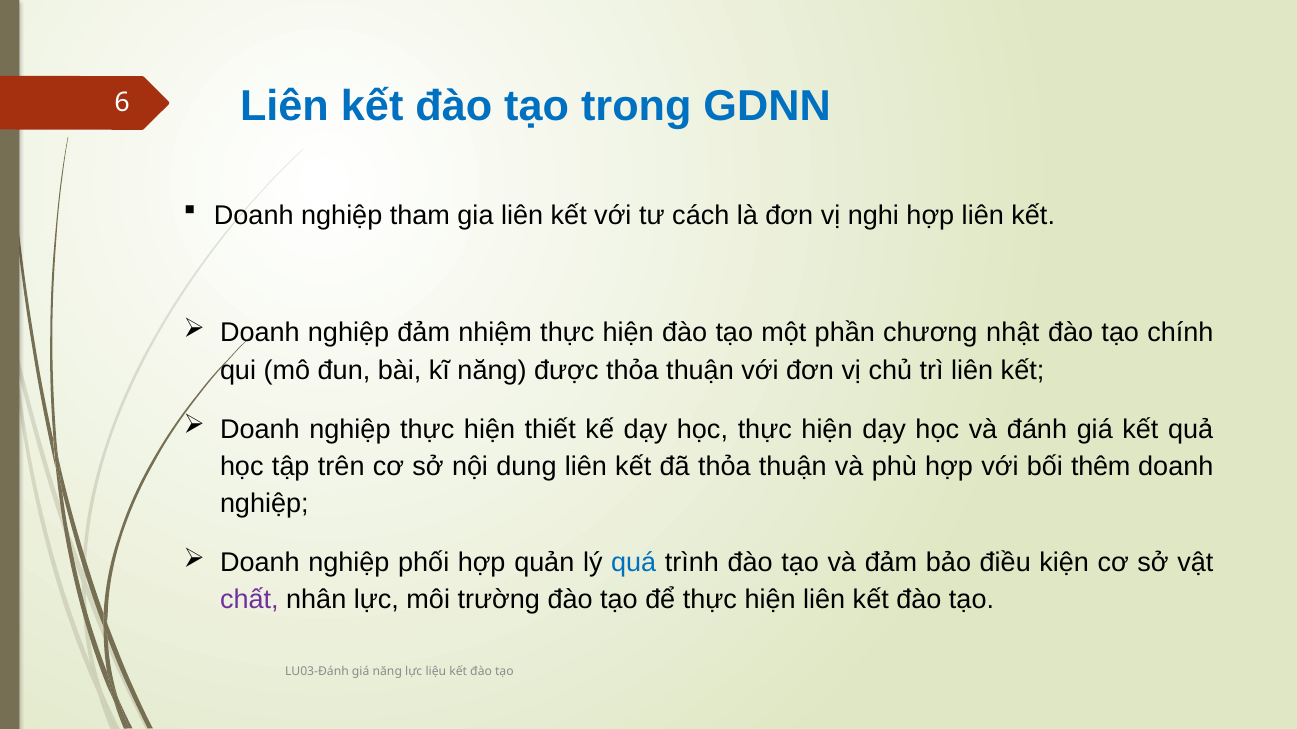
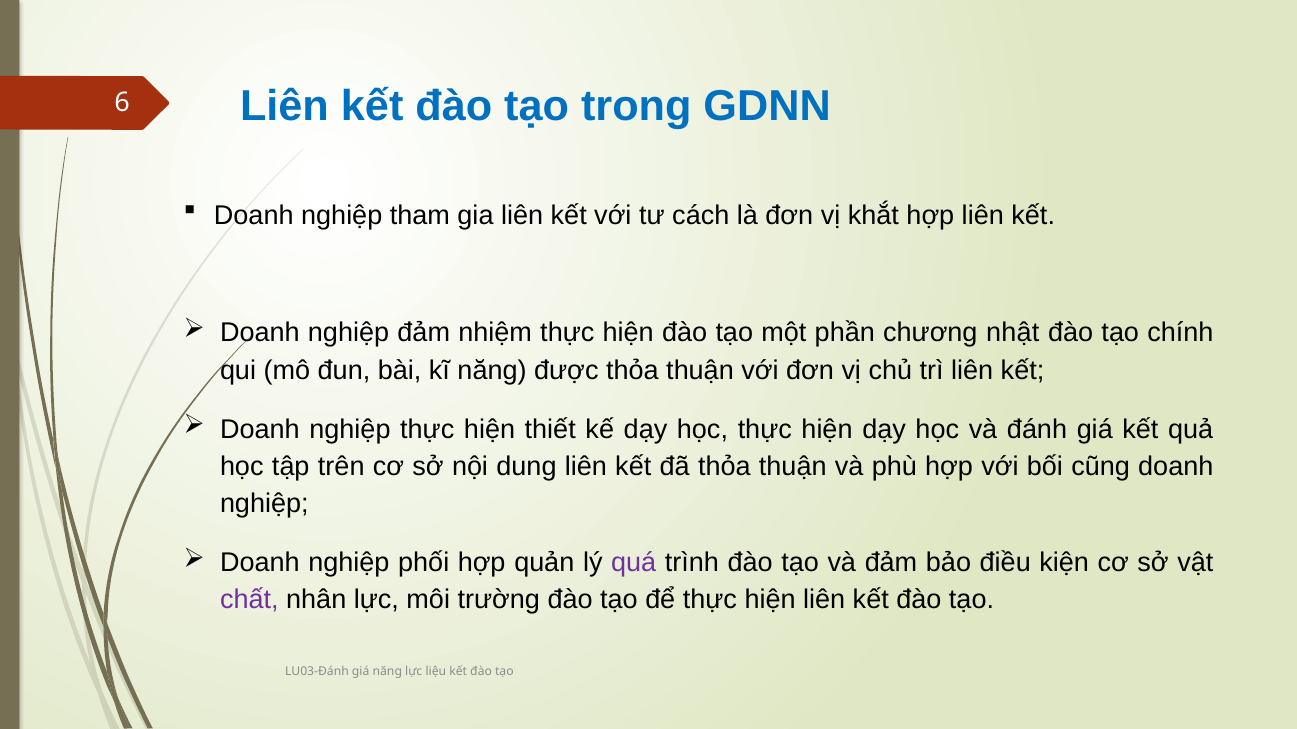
nghi: nghi -> khắt (873, 215)
thêm: thêm -> cũng (1101, 467)
quá colour: blue -> purple (634, 563)
